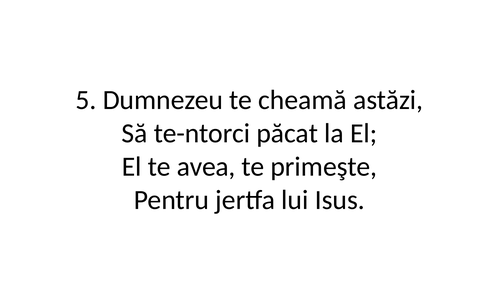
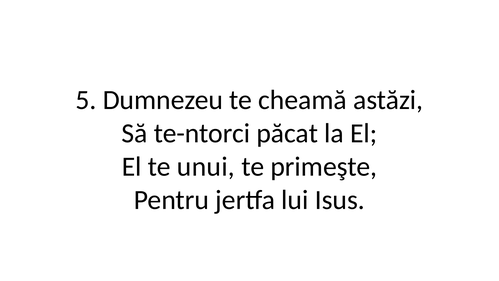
avea: avea -> unui (206, 166)
